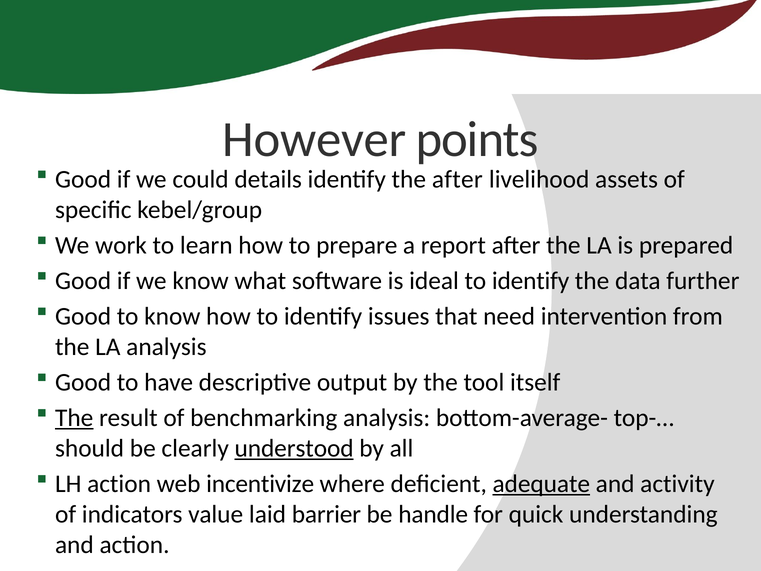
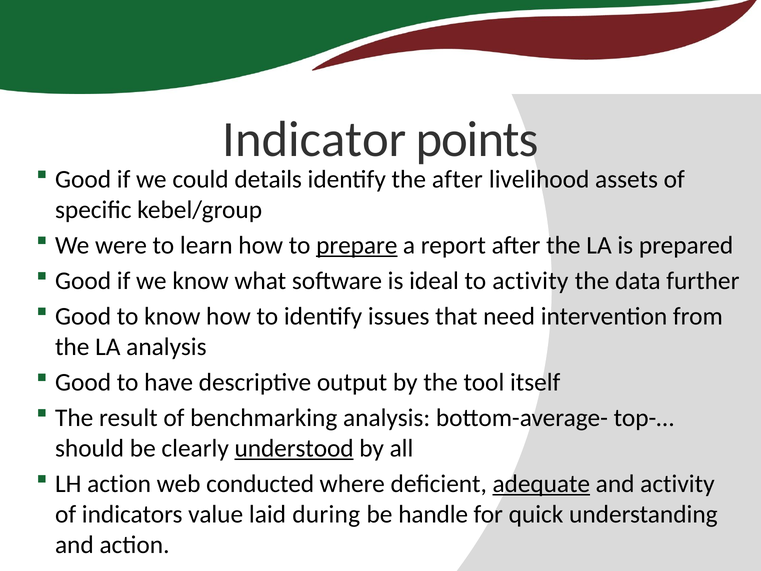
However: However -> Indicator (314, 139)
work: work -> were (121, 245)
prepare underline: none -> present (357, 245)
ideal to identify: identify -> activity (530, 281)
The underline: present -> none (74, 418)
incentivize: incentivize -> conducted (260, 484)
barrier: barrier -> during (326, 514)
